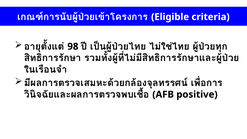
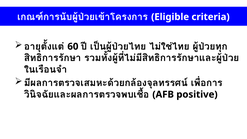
98: 98 -> 60 (73, 46)
